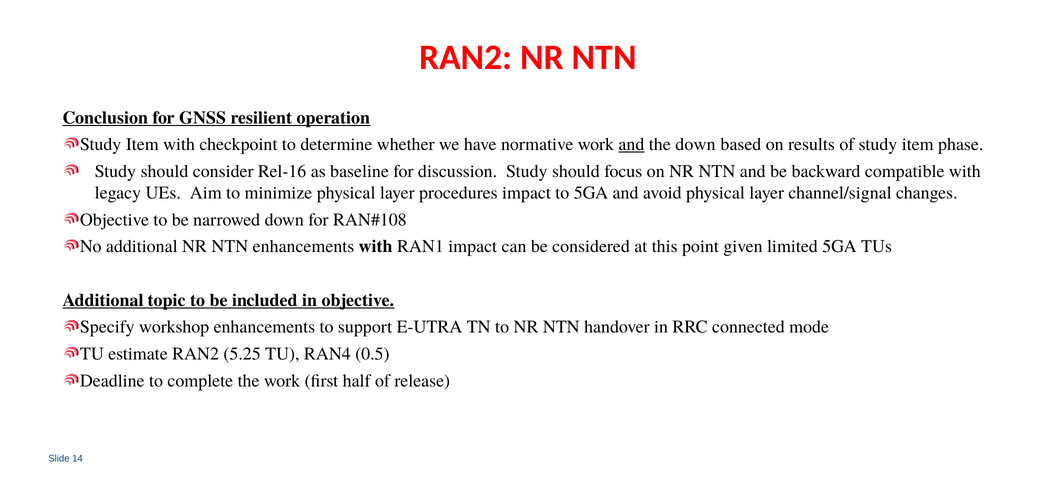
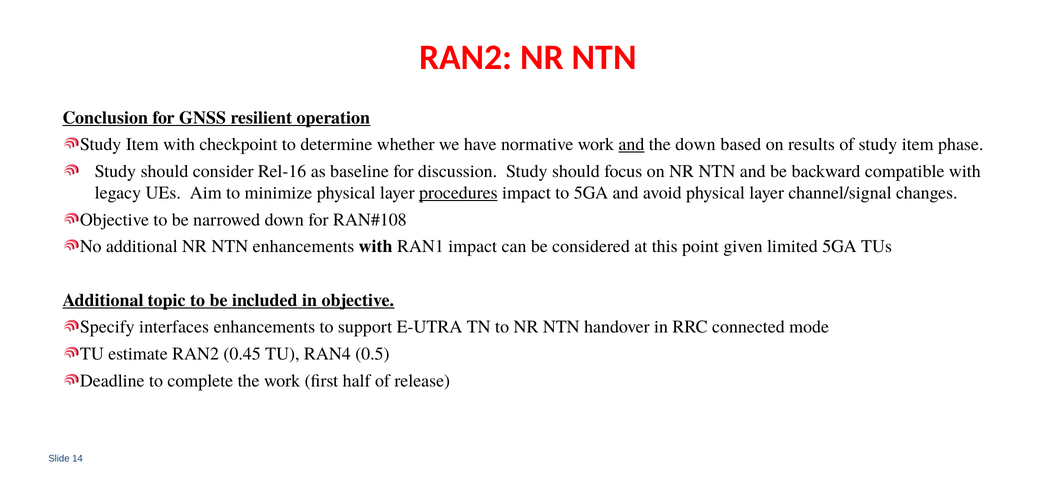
procedures underline: none -> present (458, 193)
workshop: workshop -> interfaces (174, 327)
5.25: 5.25 -> 0.45 (242, 354)
